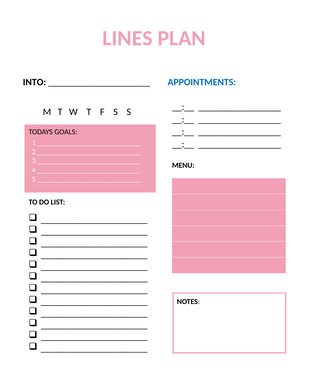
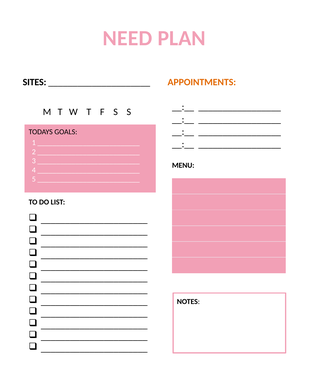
LINES: LINES -> NEED (127, 38)
INTO: INTO -> SITES (35, 82)
APPOINTMENTS colour: blue -> orange (202, 82)
